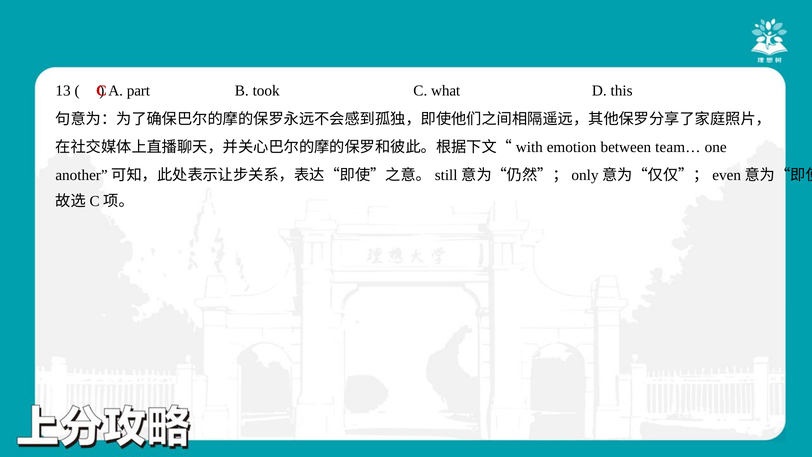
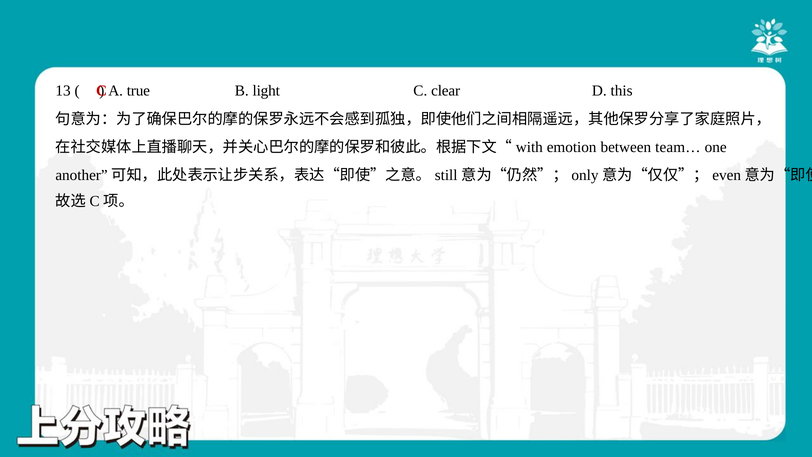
part: part -> true (138, 91)
took: took -> light (266, 91)
what: what -> clear (446, 91)
